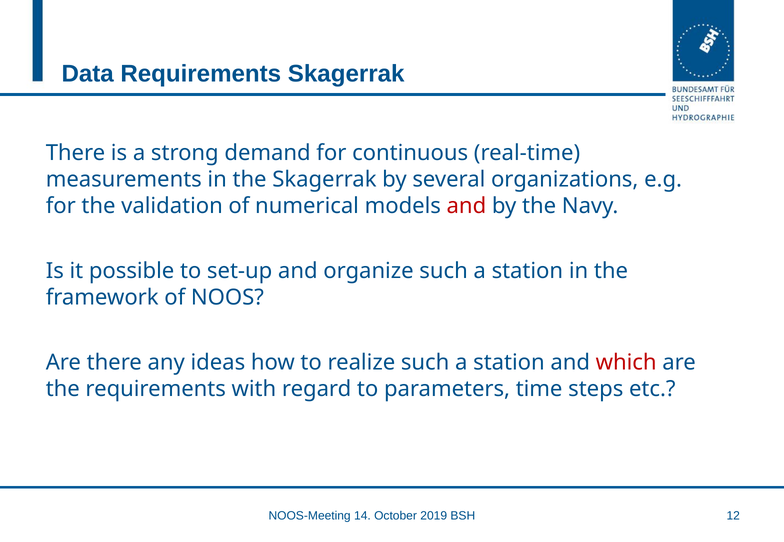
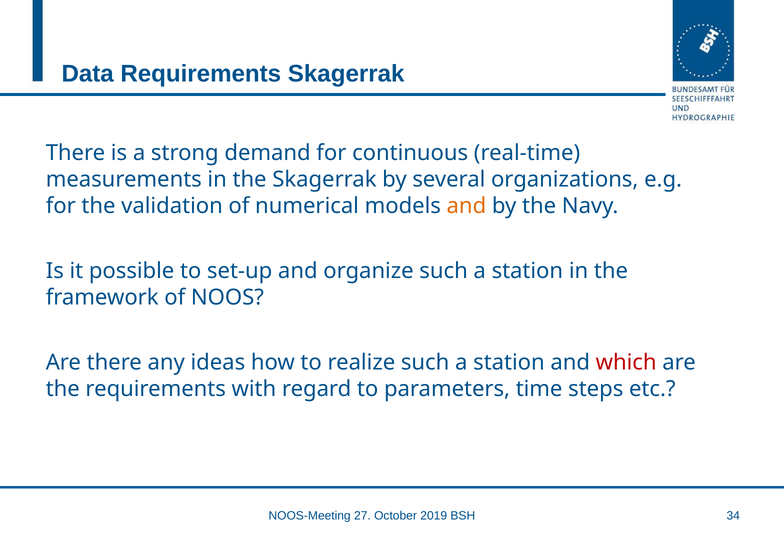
and colour: red -> orange (466, 206)
14: 14 -> 27 (362, 517)
12: 12 -> 34 (733, 517)
